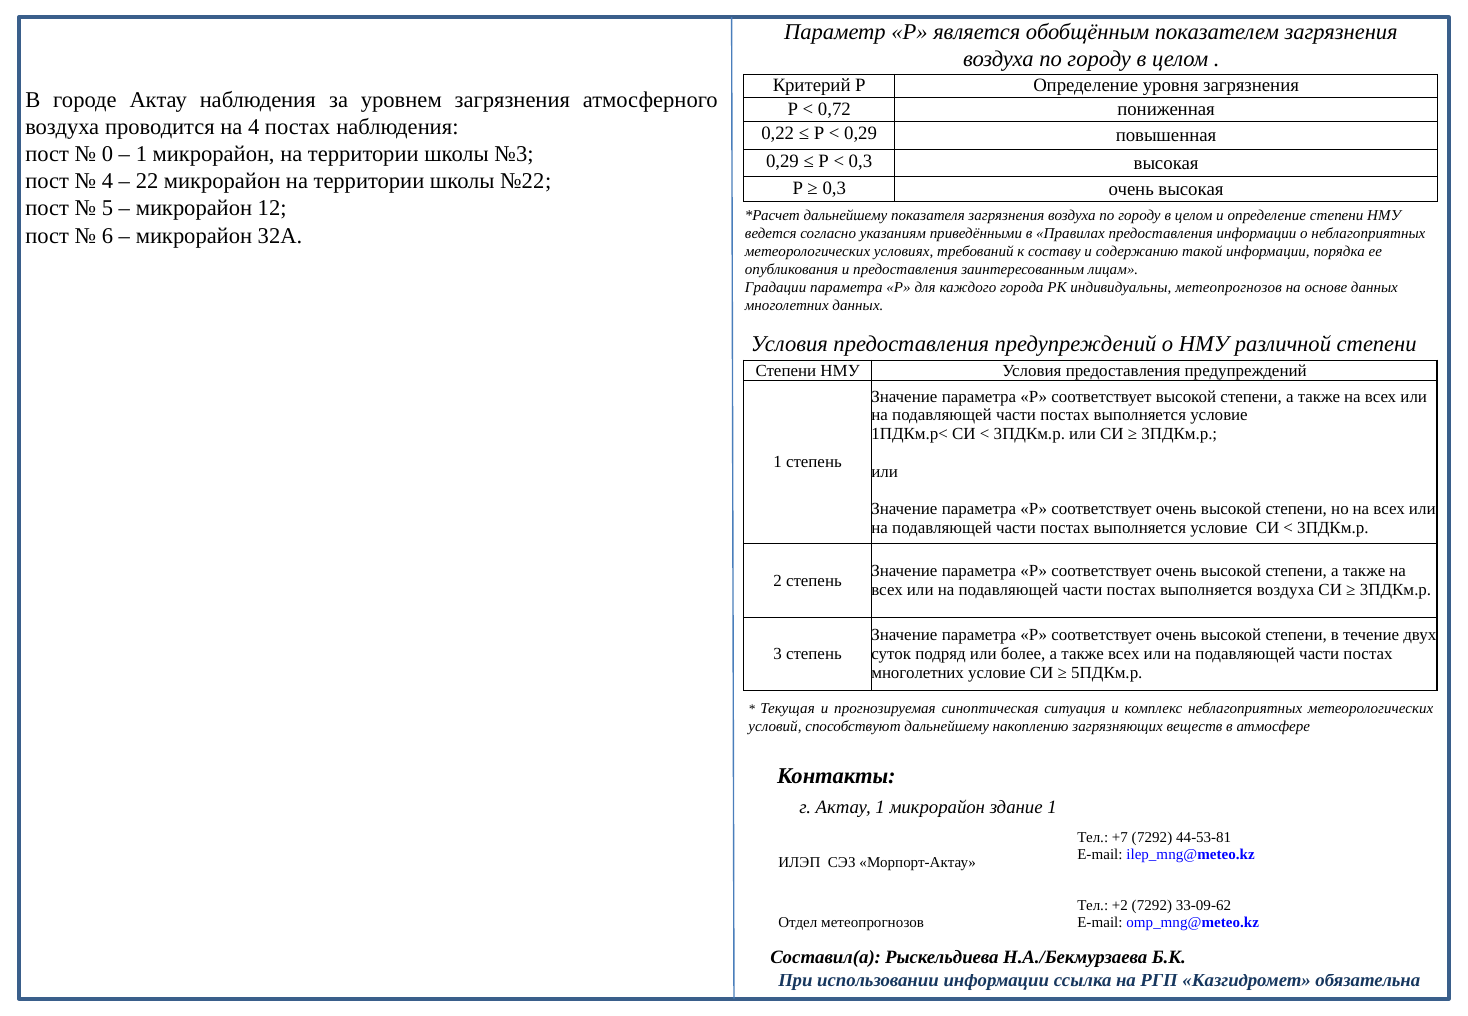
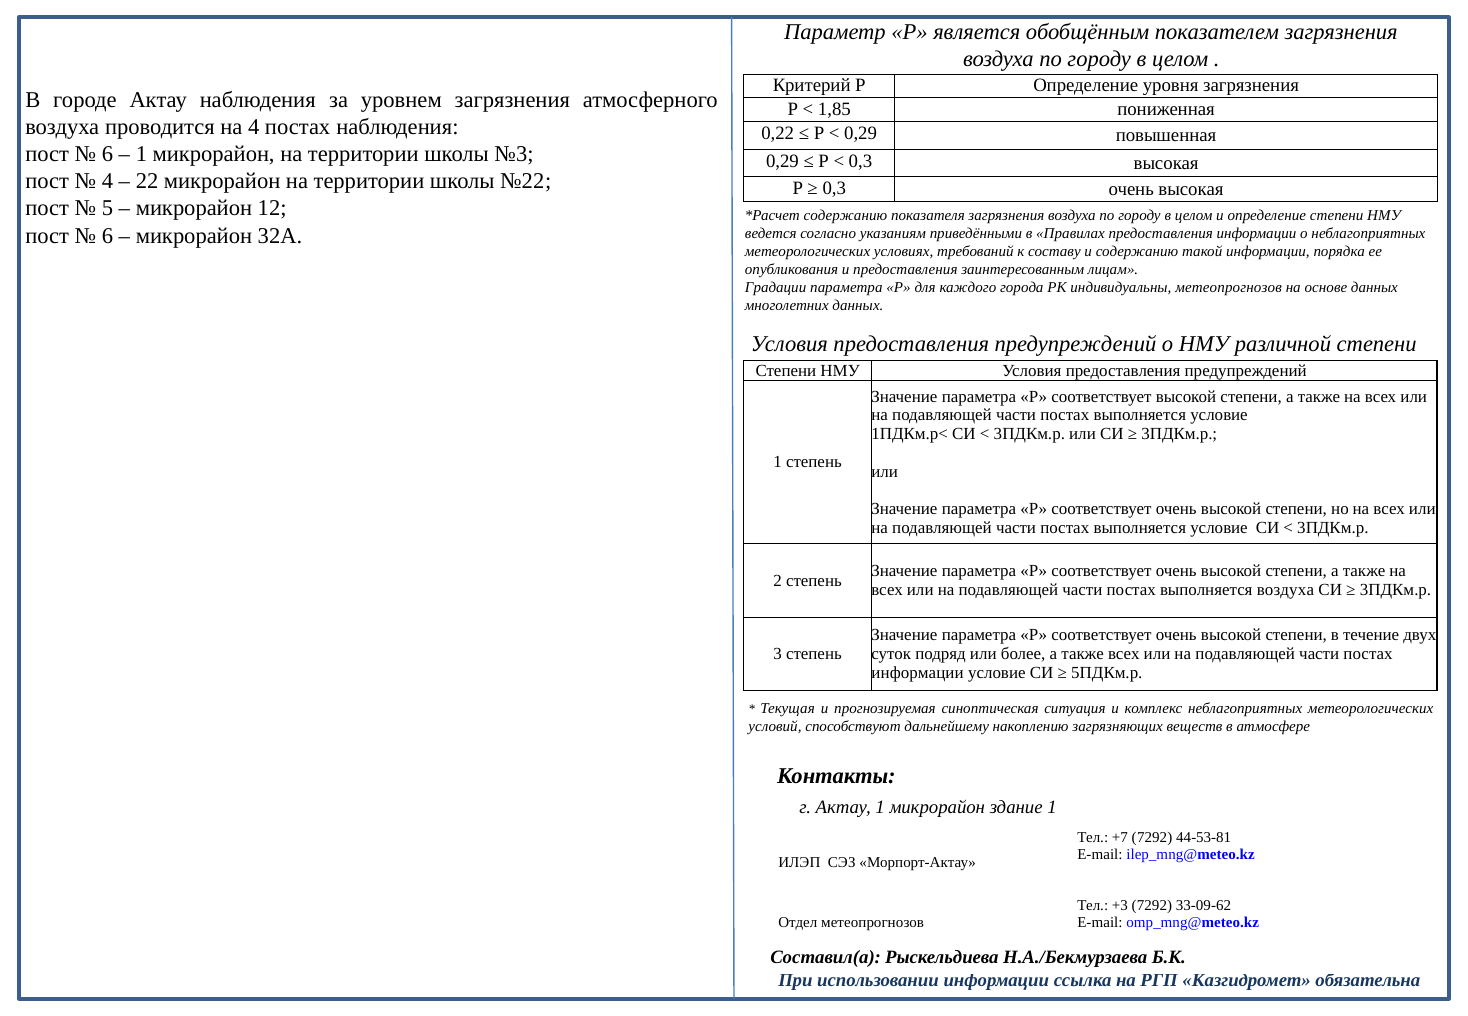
0,72: 0,72 -> 1,85 (834, 109)
0: 0 -> 6 (107, 154)
дальнейшему: дальнейшему -> содержанию (845, 216)
многолетних: многолетних -> информации (918, 673)
+2: +2 -> +3 (1120, 906)
